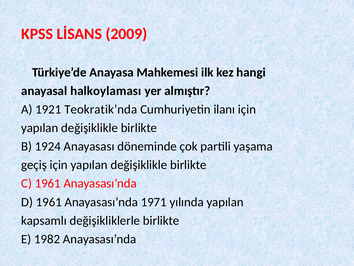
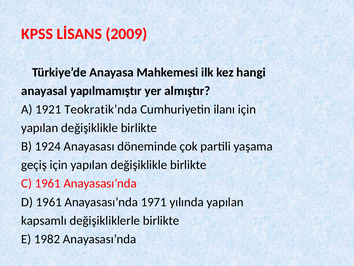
halkoylaması: halkoylaması -> yapılmamıştır (106, 91)
